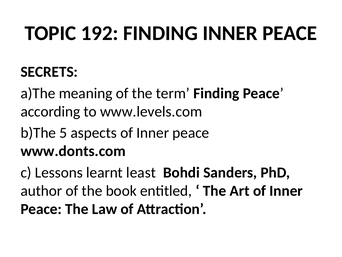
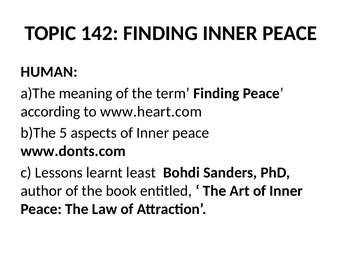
192: 192 -> 142 (100, 33)
SECRETS: SECRETS -> HUMAN (49, 72)
www.levels.com: www.levels.com -> www.heart.com (151, 111)
